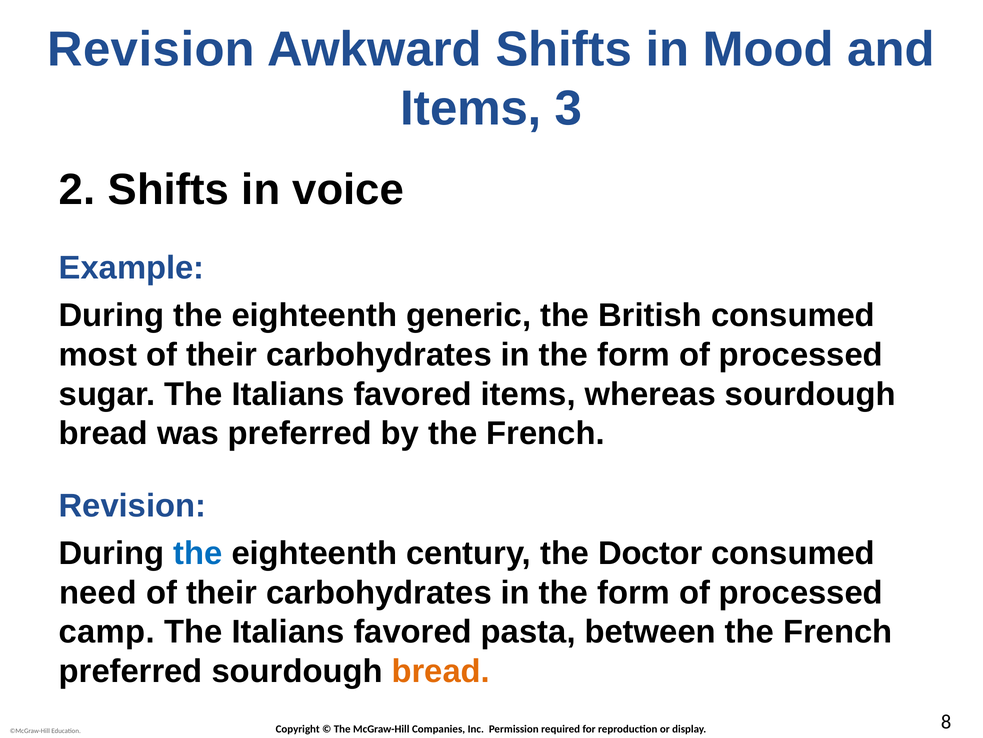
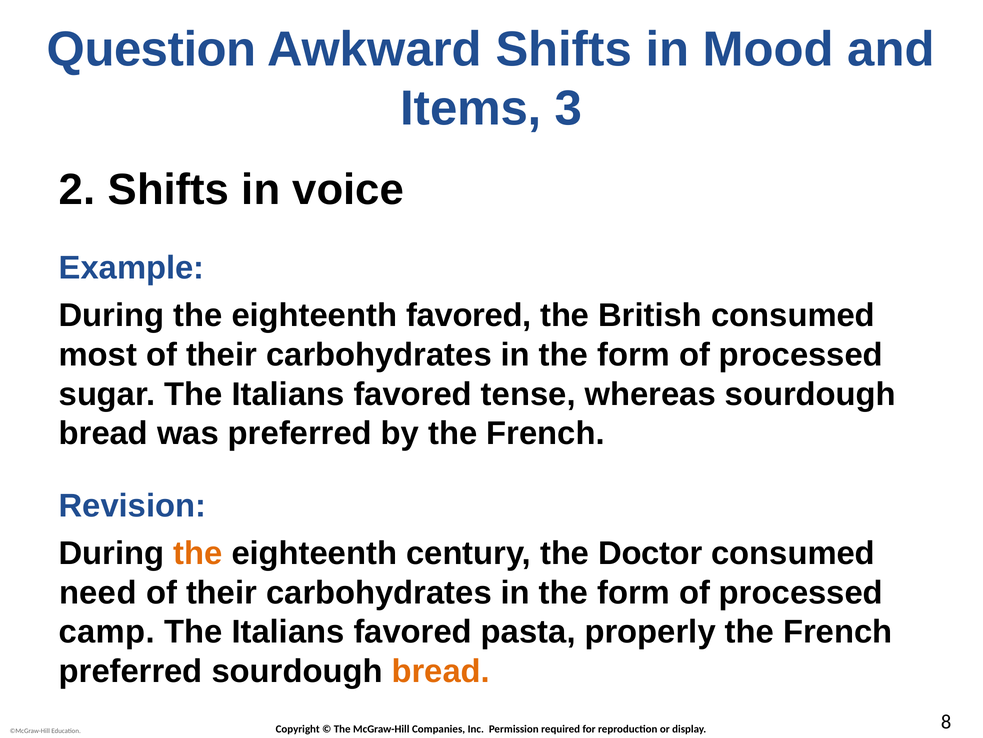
Revision: Revision -> Question (152, 49)
eighteenth generic: generic -> favored (469, 315)
favored items: items -> tense (528, 394)
the colour: blue -> orange (198, 553)
between: between -> properly (650, 631)
